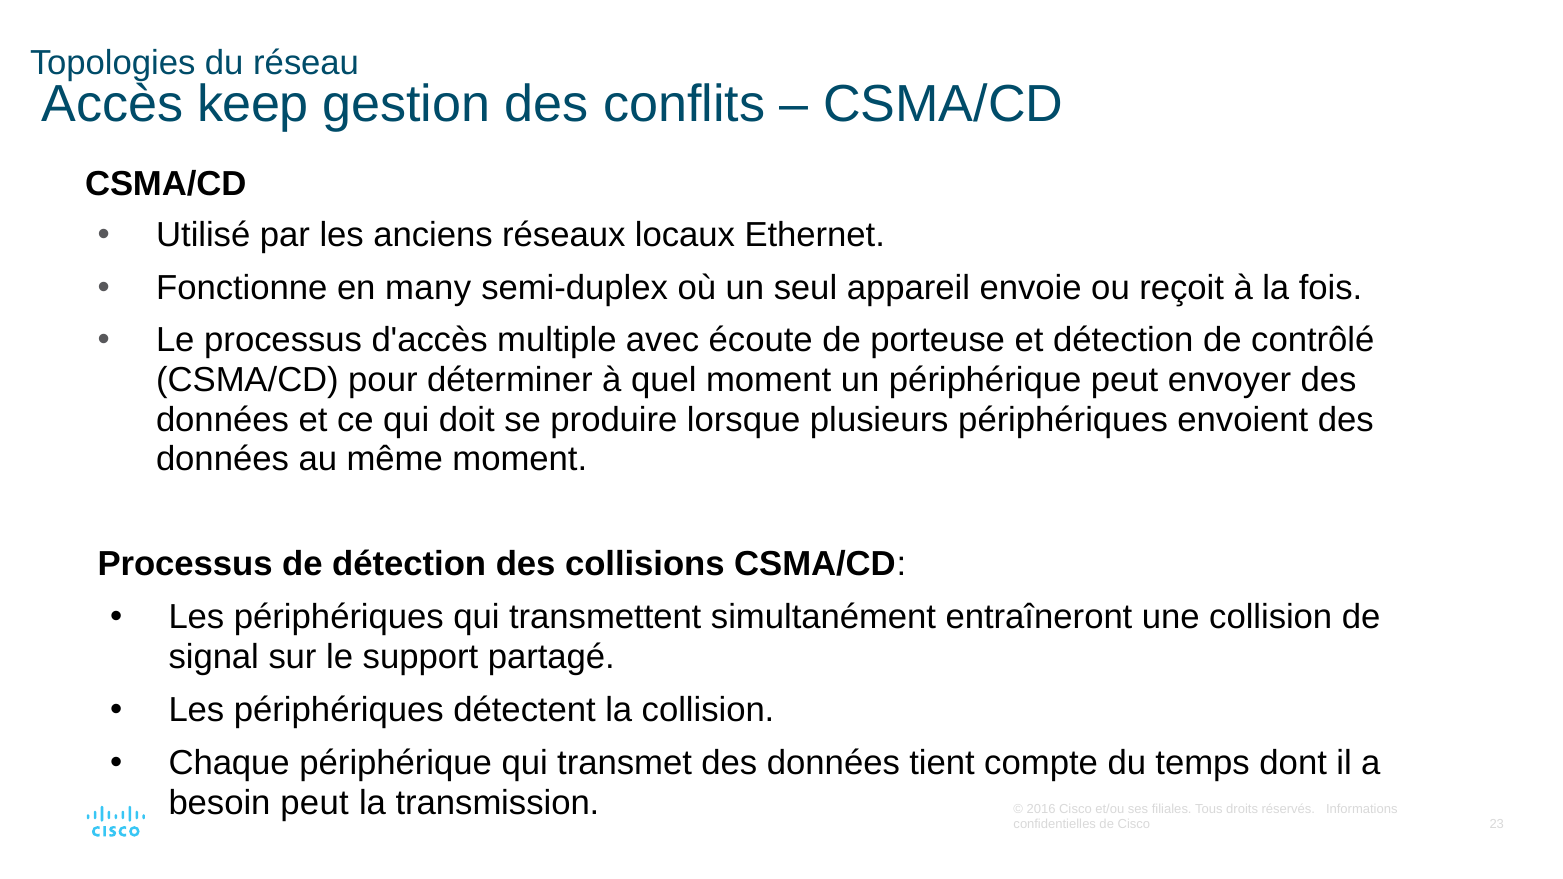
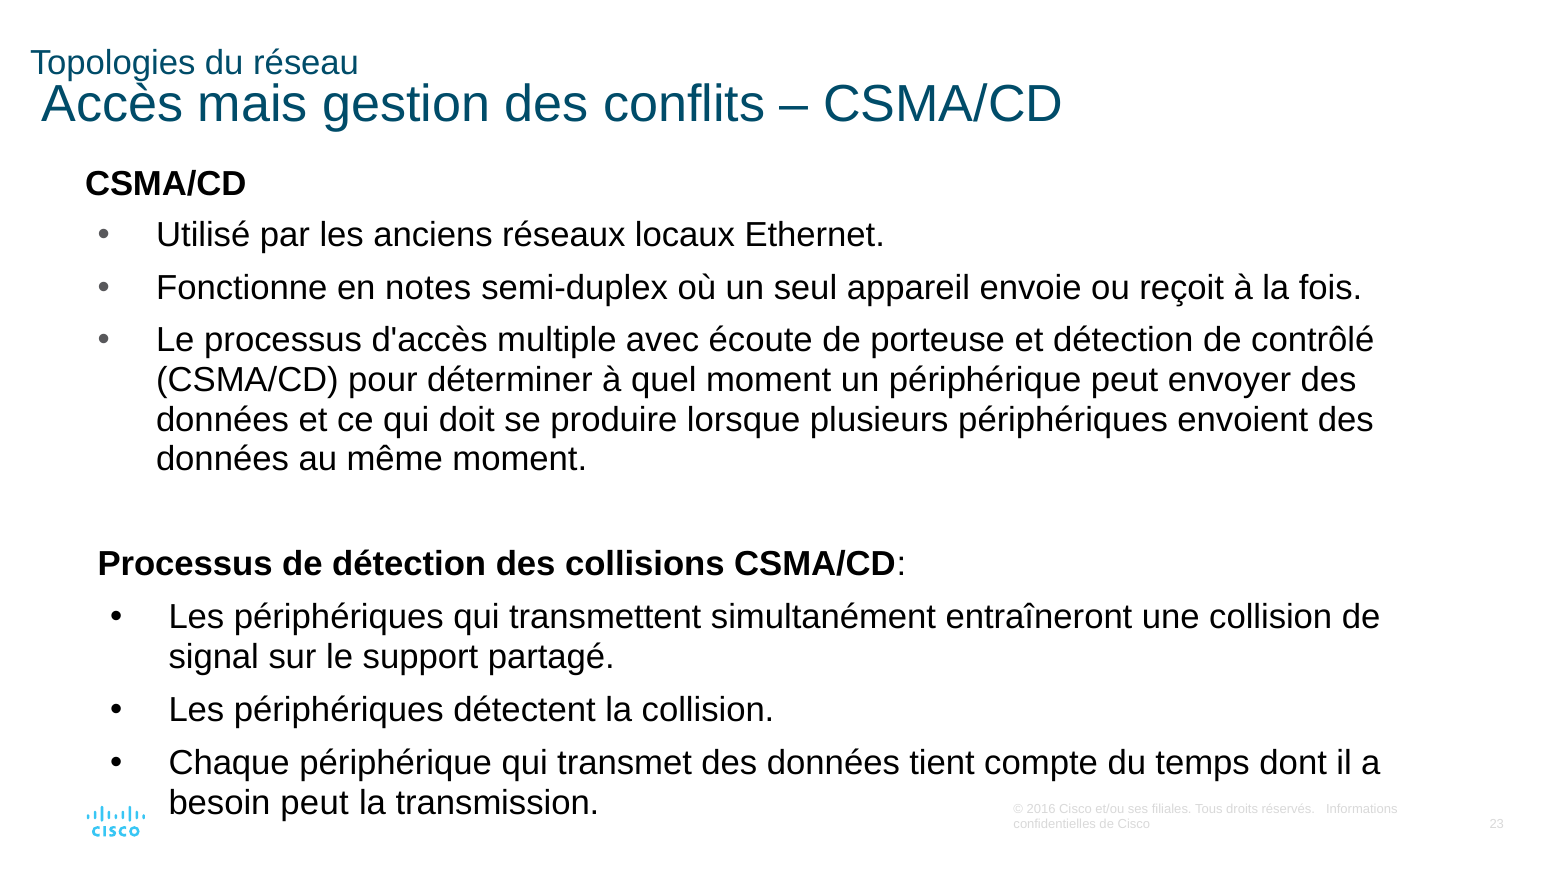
keep: keep -> mais (253, 105)
many: many -> notes (428, 288)
